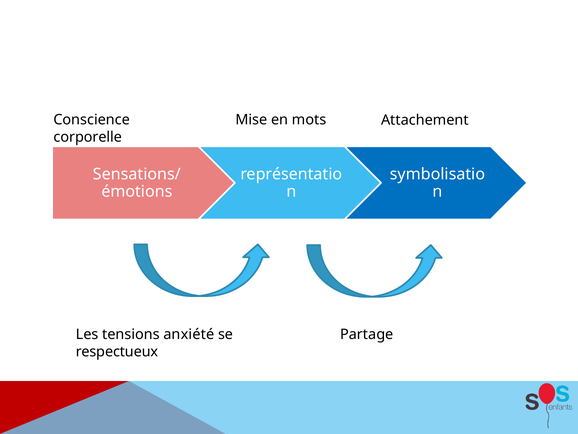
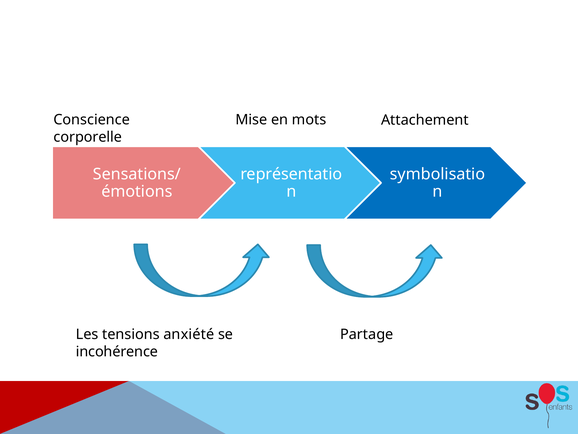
respectueux: respectueux -> incohérence (117, 351)
